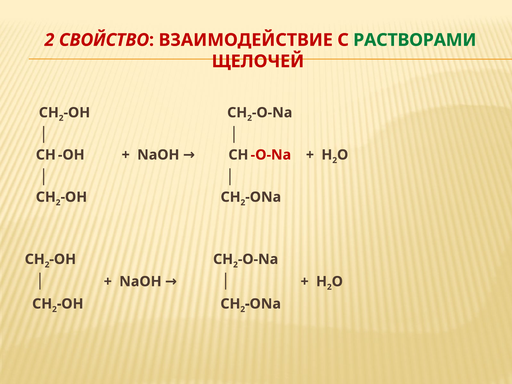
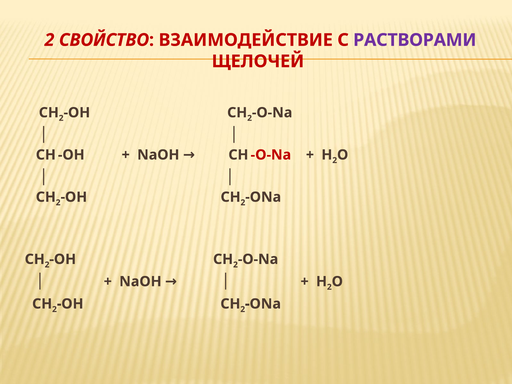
РАСТВОРАМИ colour: green -> purple (415, 40)
